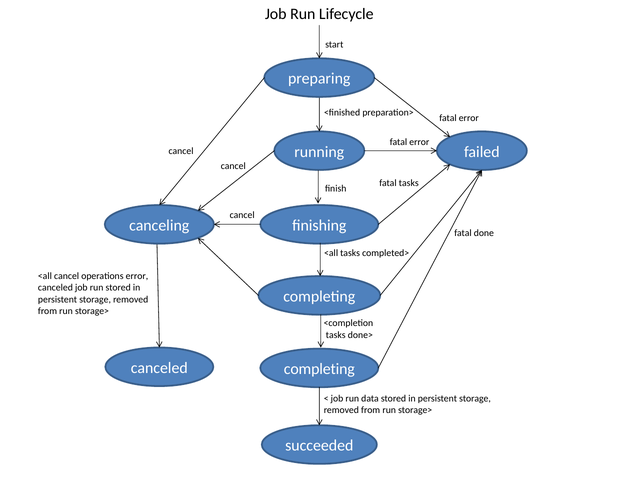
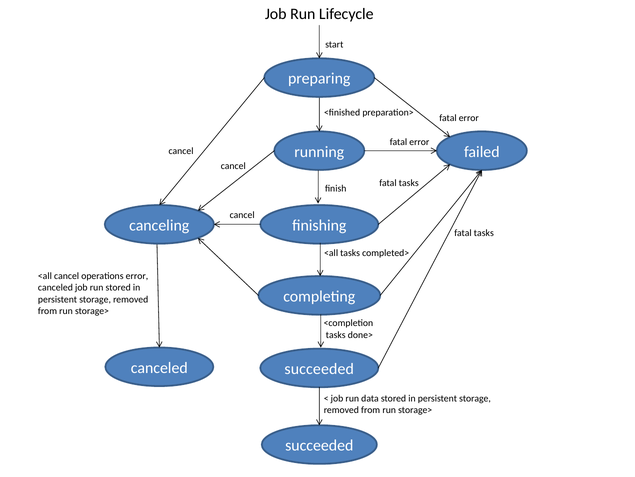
done: done -> tasks (484, 233)
completing: completing -> succeeded (319, 368)
